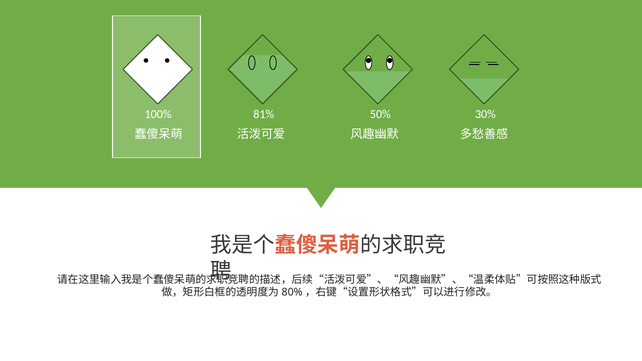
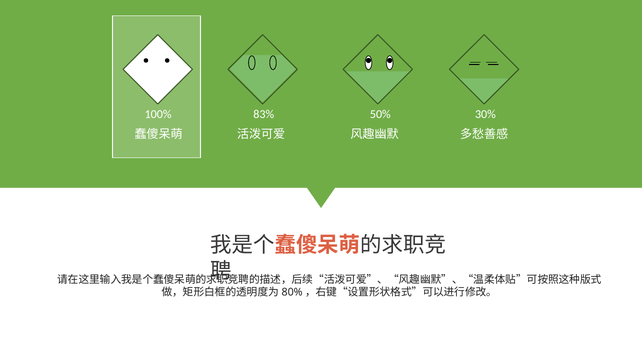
81%: 81% -> 83% (264, 114)
